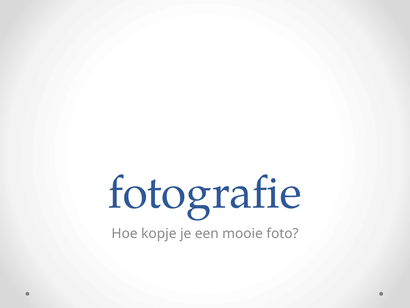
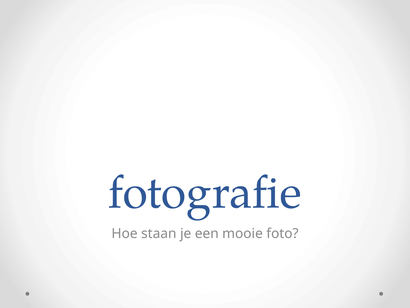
kopje: kopje -> staan (159, 233)
